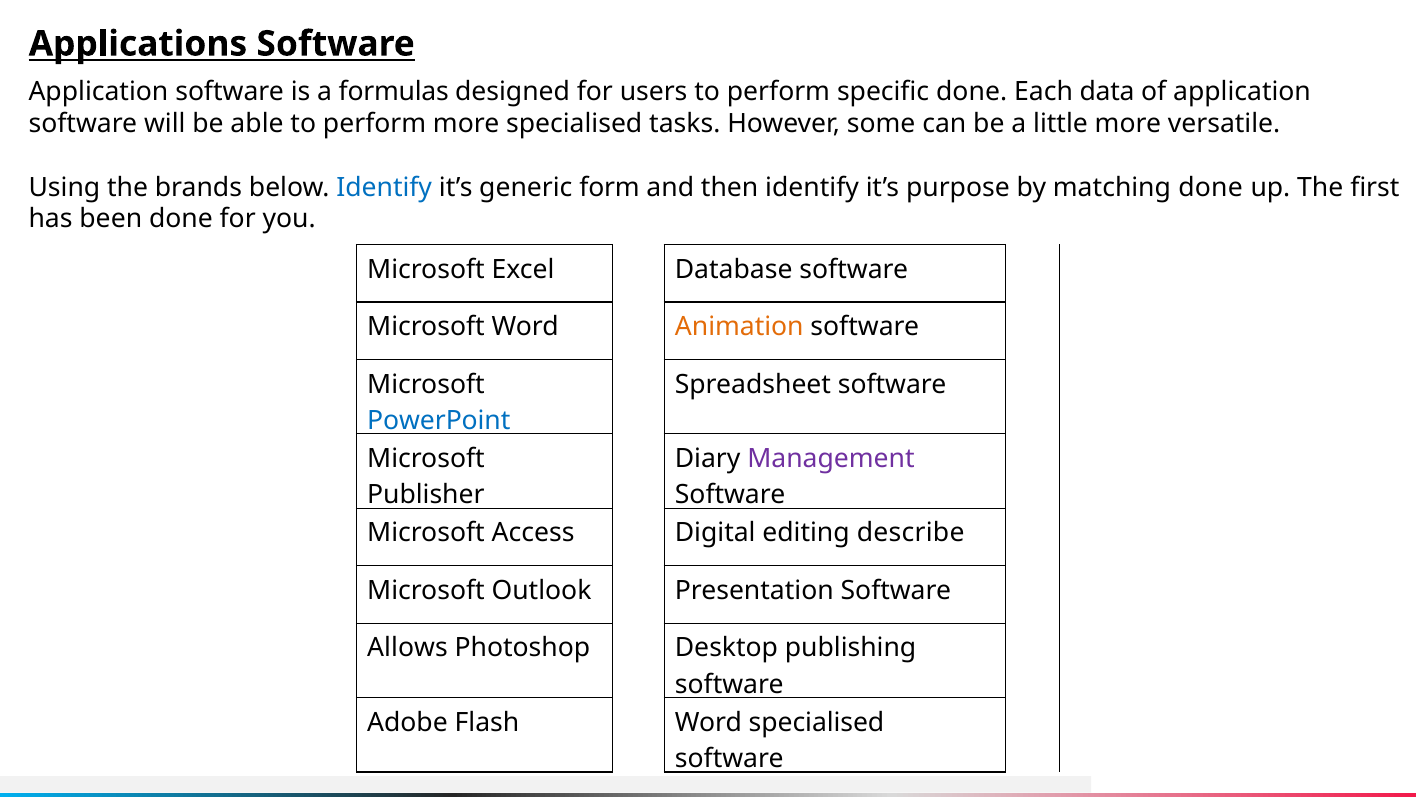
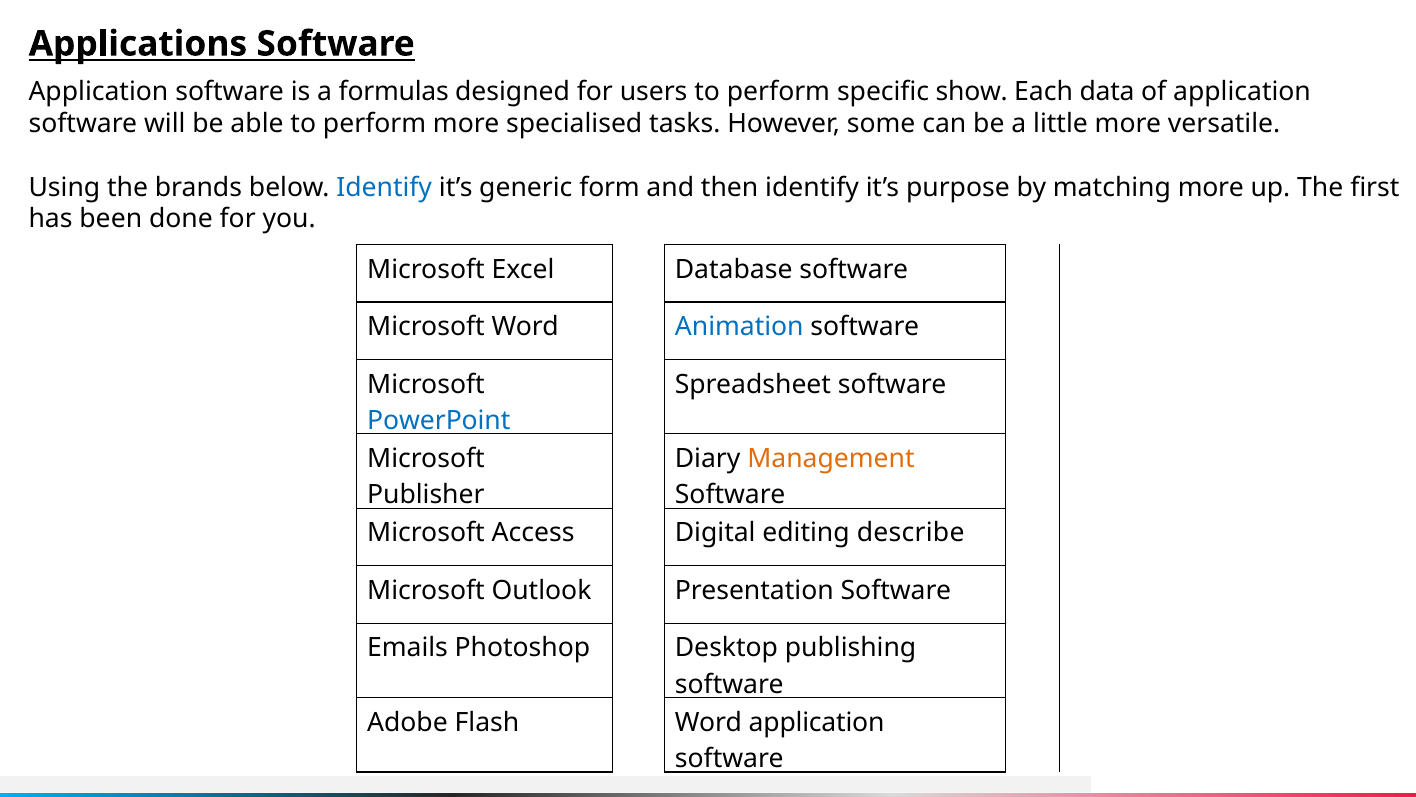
specific done: done -> show (972, 92)
matching done: done -> more (1211, 187)
Animation colour: orange -> blue (739, 327)
Management colour: purple -> orange (831, 458)
Allows: Allows -> Emails (408, 648)
Word specialised: specialised -> application (817, 722)
